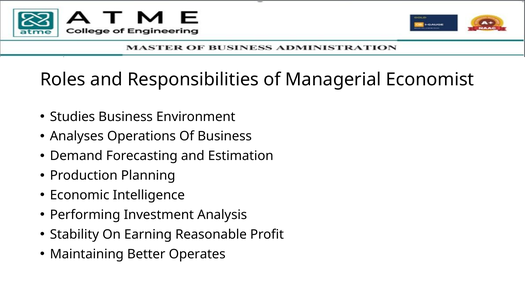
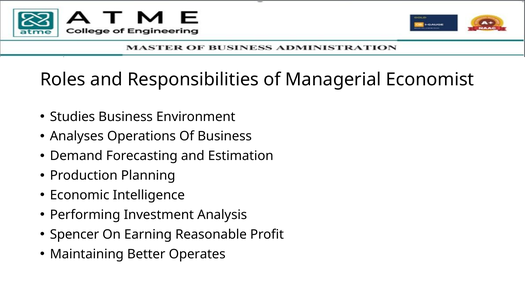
Stability: Stability -> Spencer (74, 235)
